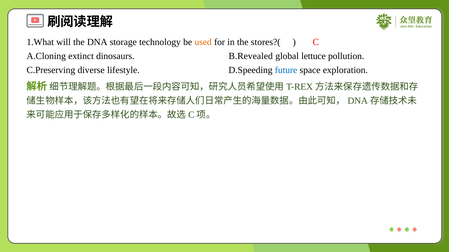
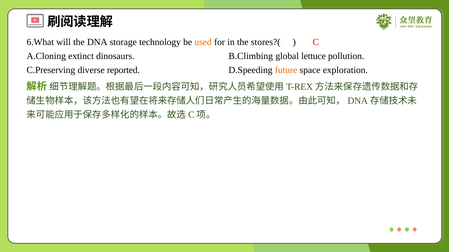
1.What: 1.What -> 6.What (40, 42)
B.Revealed: B.Revealed -> B.Climbing (251, 56)
lifestyle: lifestyle -> reported (123, 70)
future colour: blue -> orange (286, 70)
